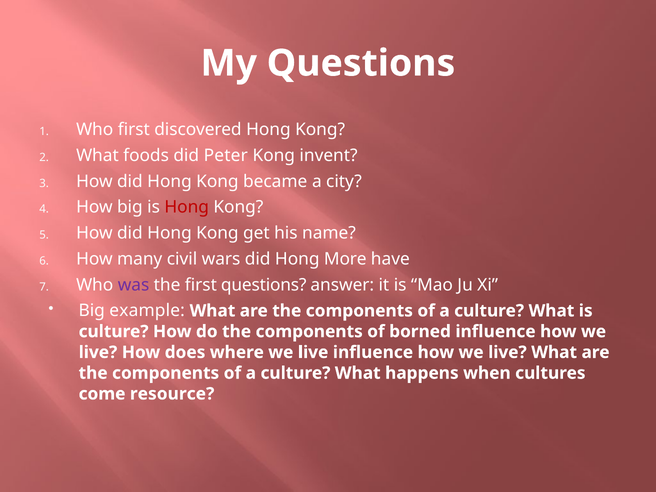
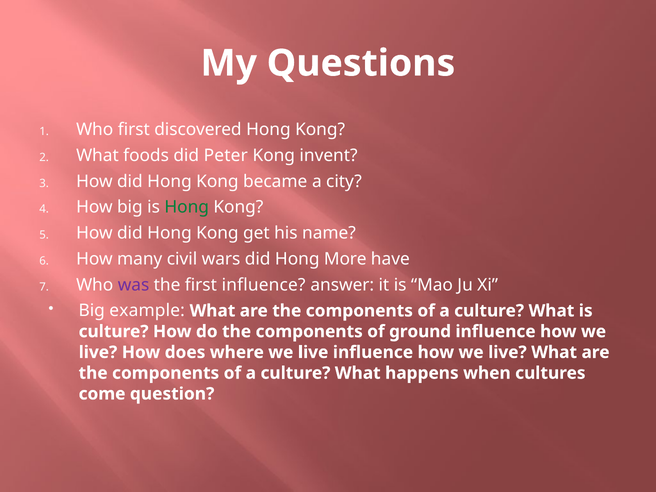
Hong colour: red -> green (187, 207)
first questions: questions -> influence (264, 285)
borned: borned -> ground (420, 332)
resource: resource -> question (172, 394)
